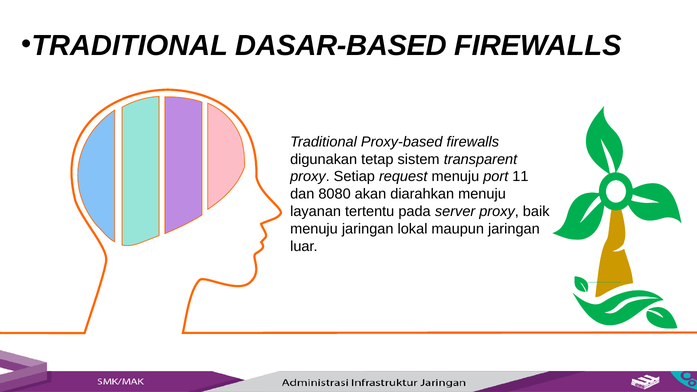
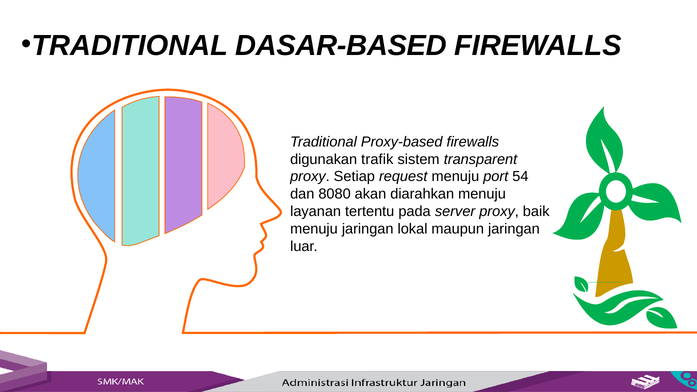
tetap: tetap -> trafik (377, 159)
11: 11 -> 54 (520, 177)
